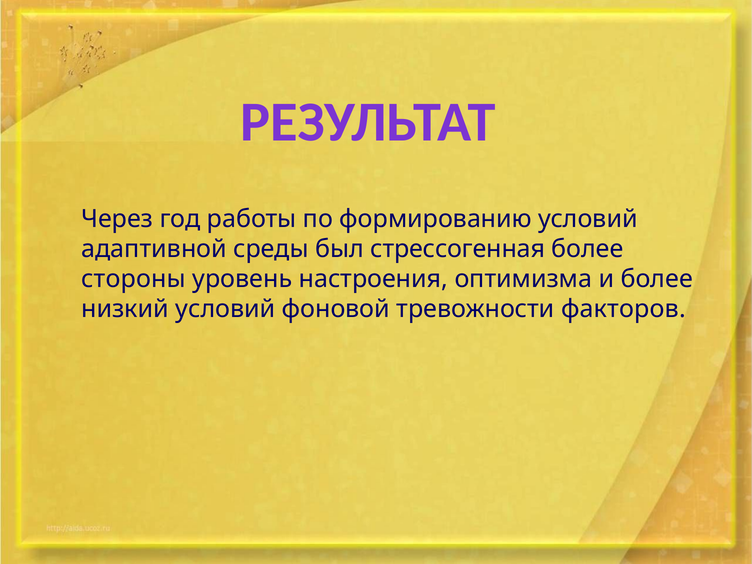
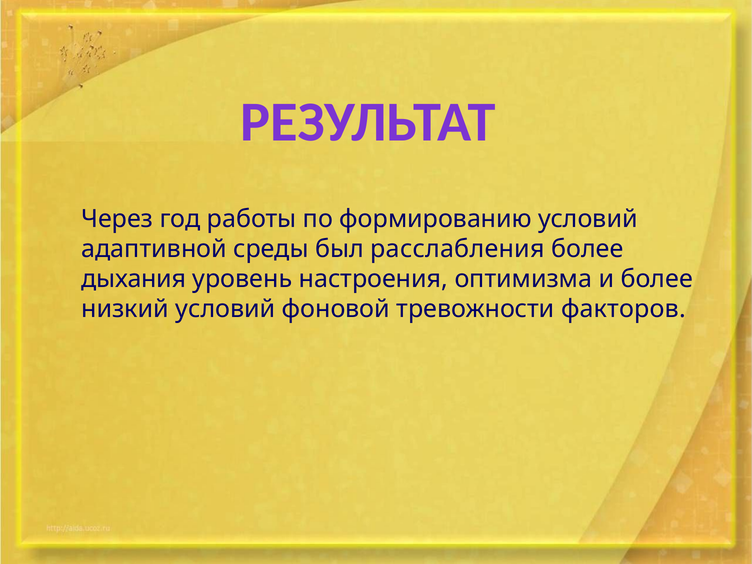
стрессогенная: стрессогенная -> расслабления (458, 249)
стороны: стороны -> дыхания (134, 279)
